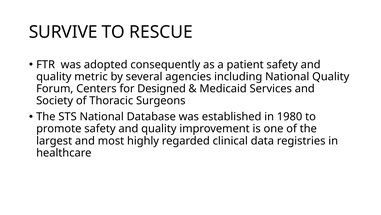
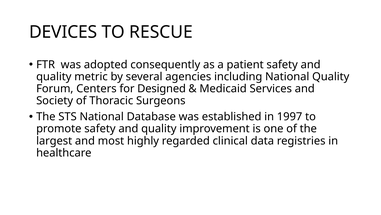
SURVIVE: SURVIVE -> DEVICES (63, 32)
1980: 1980 -> 1997 (290, 116)
